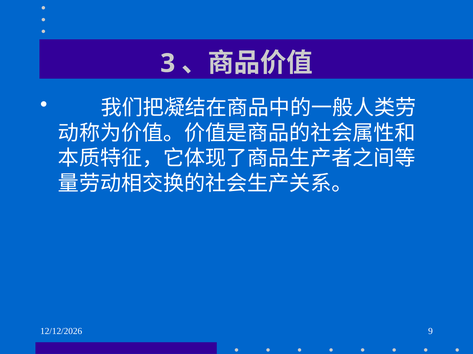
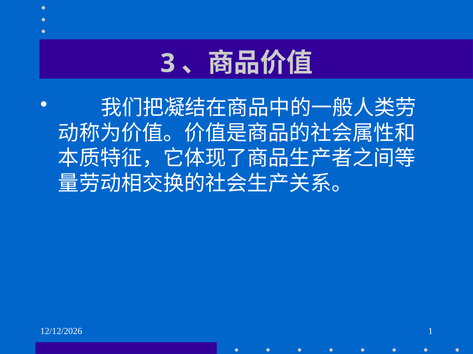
9: 9 -> 1 (431, 332)
